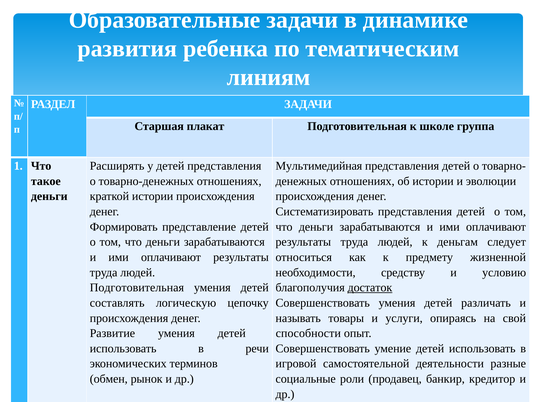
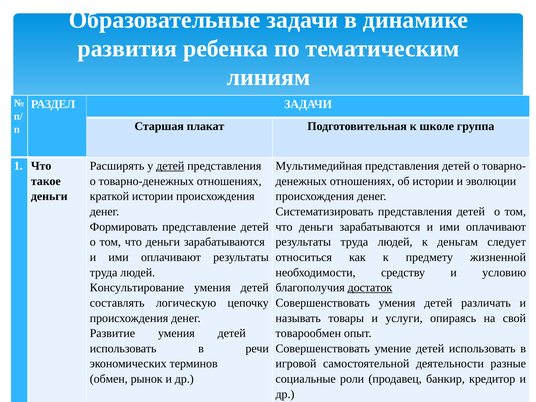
детей underline: none -> present (170, 166)
Подготовительная: Подготовительная -> Консультирование (137, 288)
способности: способности -> товарообмен (308, 333)
